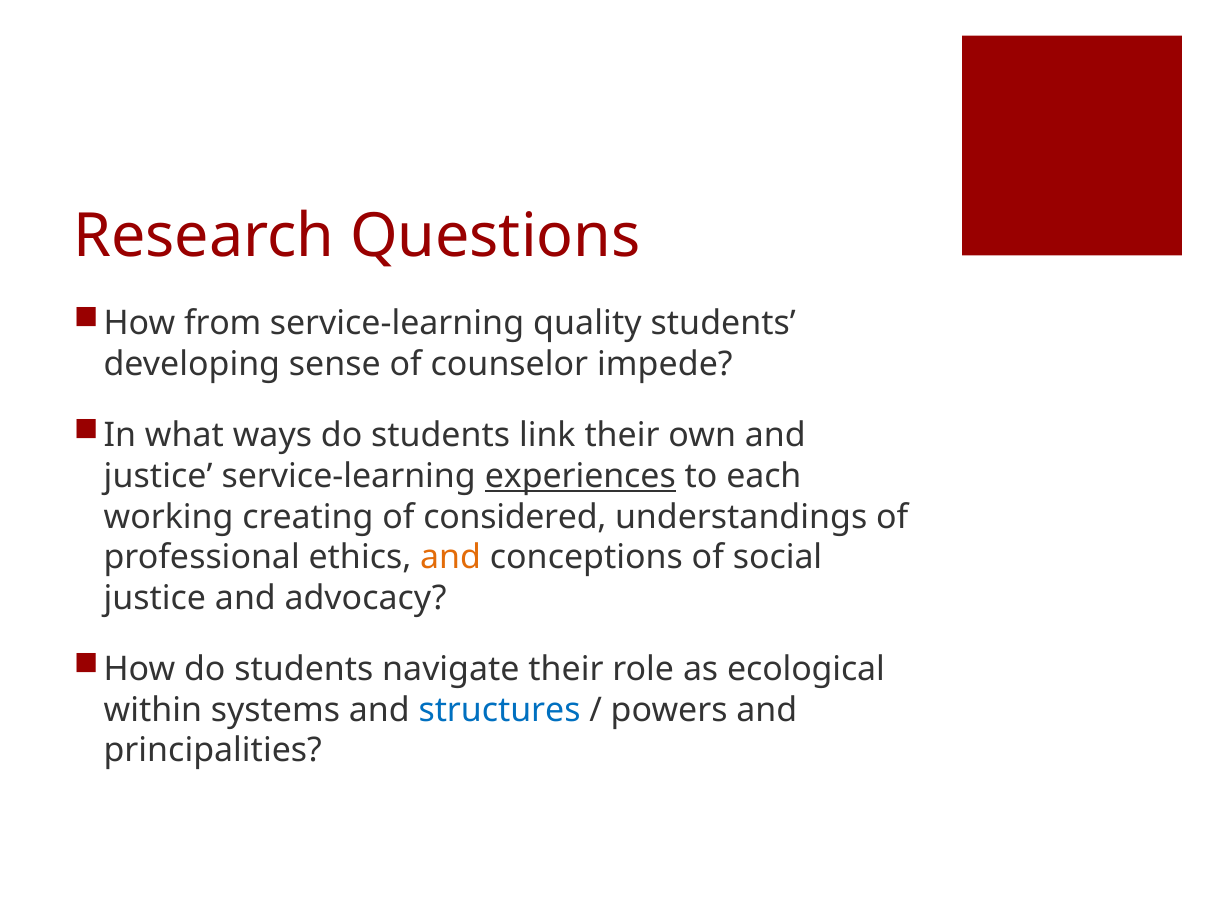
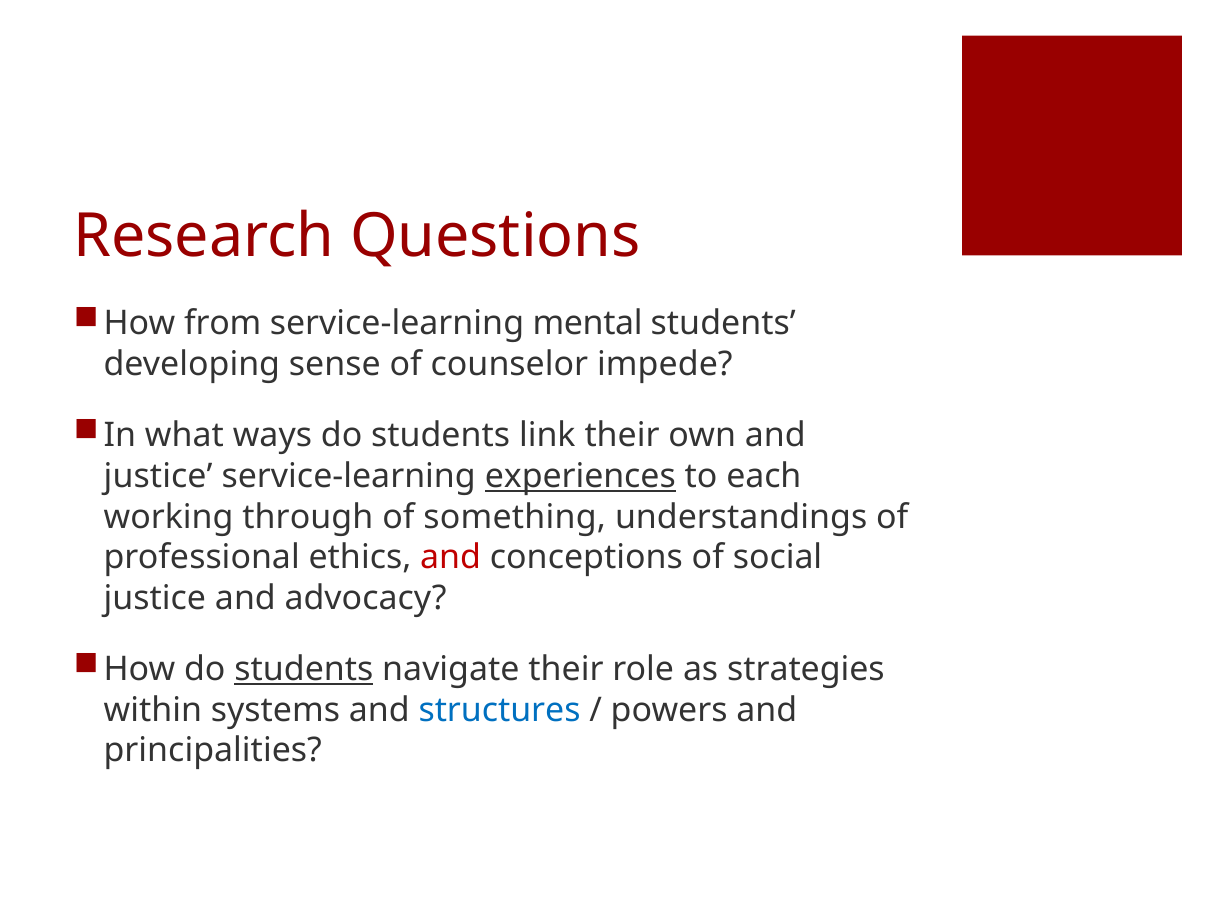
quality: quality -> mental (588, 324)
creating: creating -> through (308, 517)
considered: considered -> something (515, 517)
and colour: orange -> red (451, 558)
students underline: none -> present (304, 669)
ecological: ecological -> strategies (806, 669)
